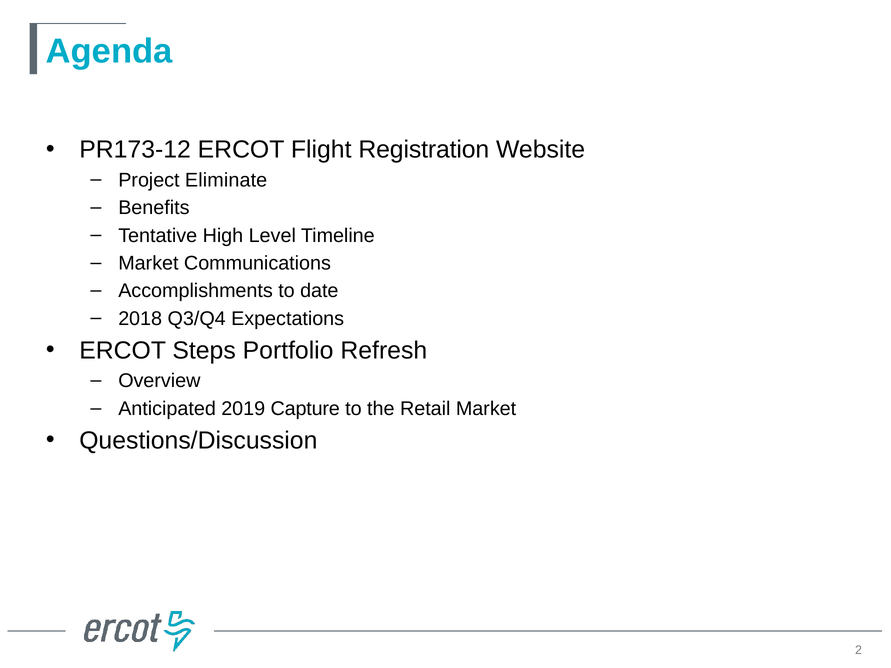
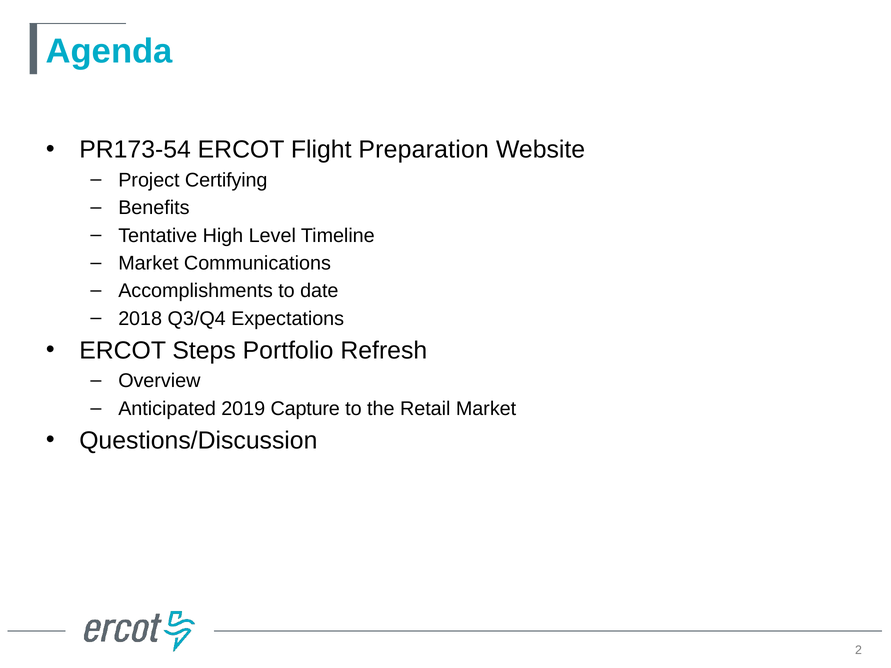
PR173-12: PR173-12 -> PR173-54 (135, 150)
Registration: Registration -> Preparation (424, 150)
Eliminate: Eliminate -> Certifying (226, 180)
